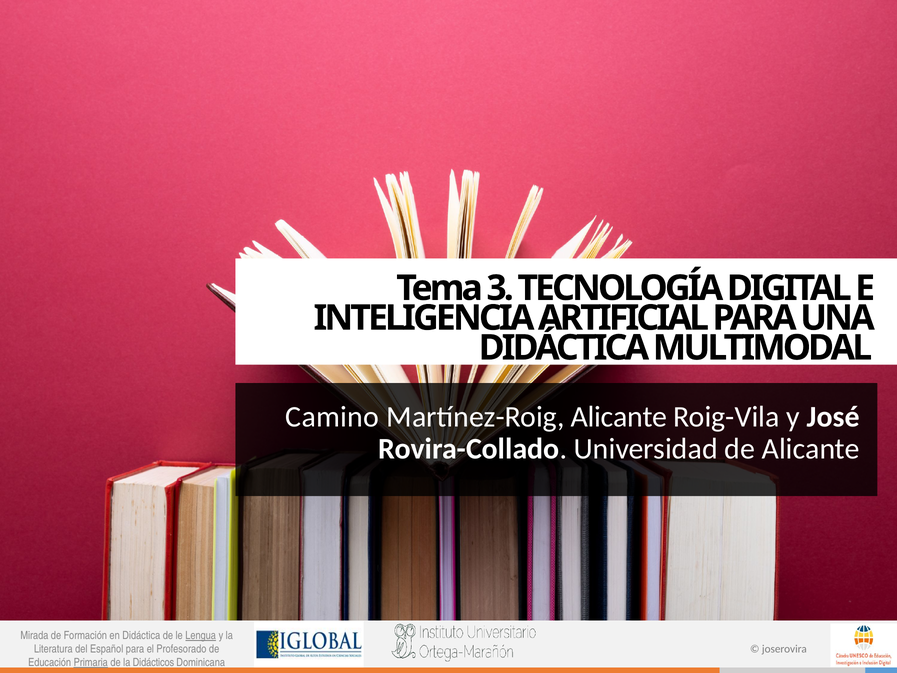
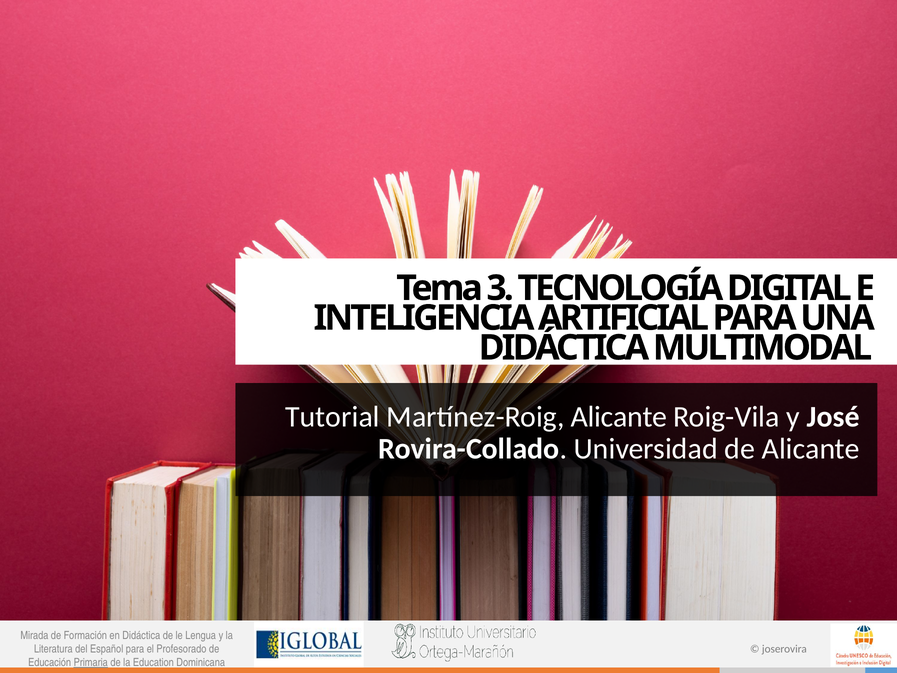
Camino: Camino -> Tutorial (332, 417)
Lengua underline: present -> none (201, 635)
Didácticos: Didácticos -> Education (153, 662)
